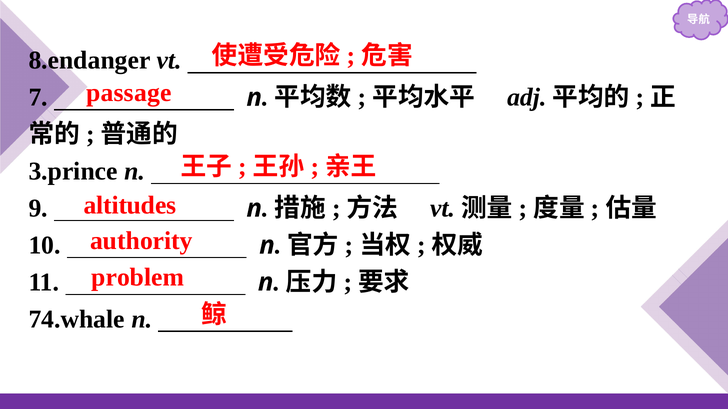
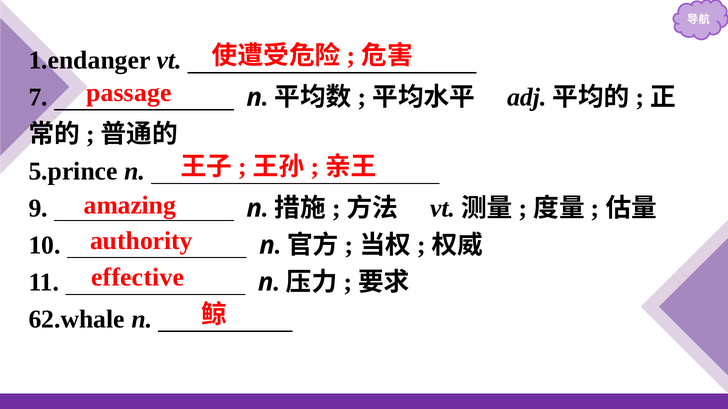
8.endanger: 8.endanger -> 1.endanger (90, 61)
3.prince: 3.prince -> 5.prince (73, 171)
altitudes: altitudes -> amazing (130, 206)
problem: problem -> effective (138, 278)
74.whale: 74.whale -> 62.whale (77, 319)
